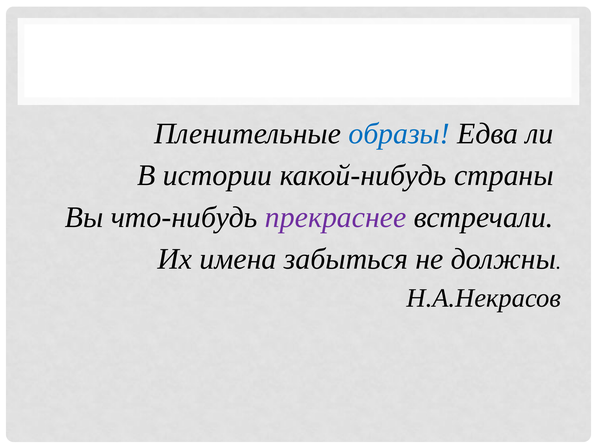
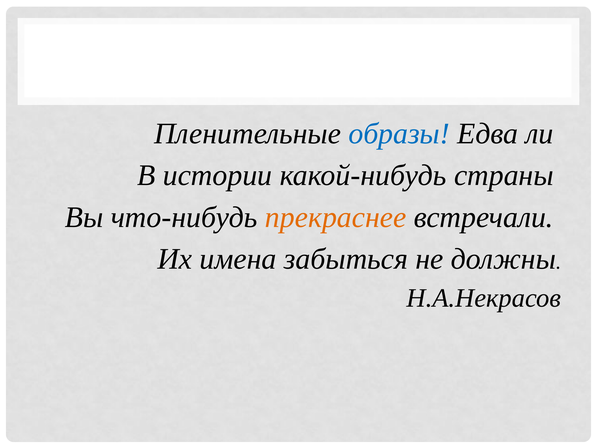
прекраснее colour: purple -> orange (336, 217)
